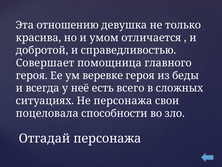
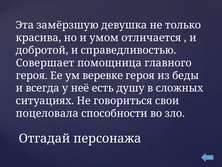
отношению: отношению -> замёрзшую (68, 25)
всего: всего -> душу (130, 88)
Не персонажа: персонажа -> говориться (123, 100)
